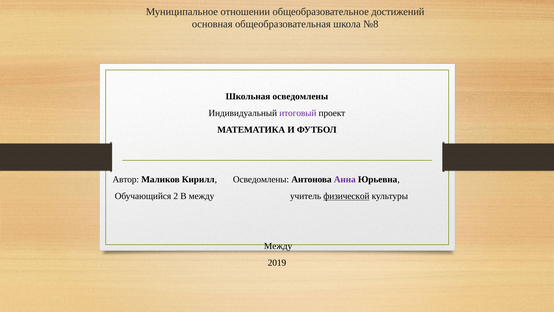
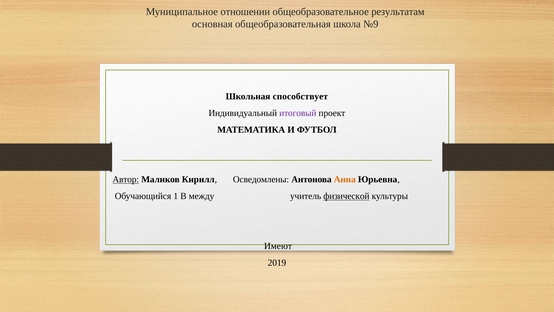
достижений: достижений -> результатам (398, 12)
№8: №8 -> №9 (371, 24)
Школьная осведомлены: осведомлены -> способствует (300, 96)
Автор underline: none -> present (126, 179)
Анна colour: purple -> orange (345, 179)
2: 2 -> 1 (176, 196)
Между: Между -> Имеют (278, 246)
